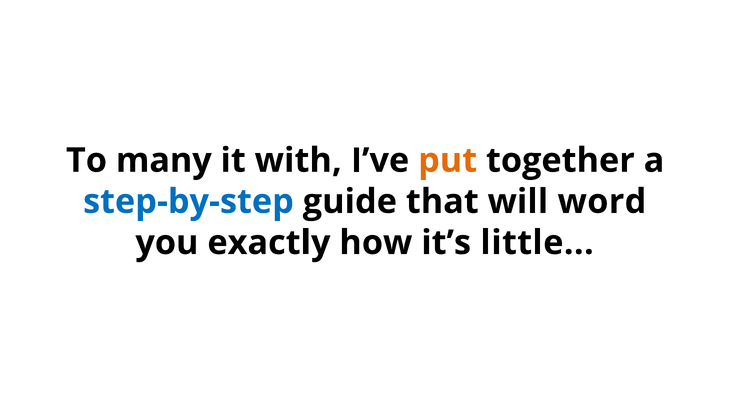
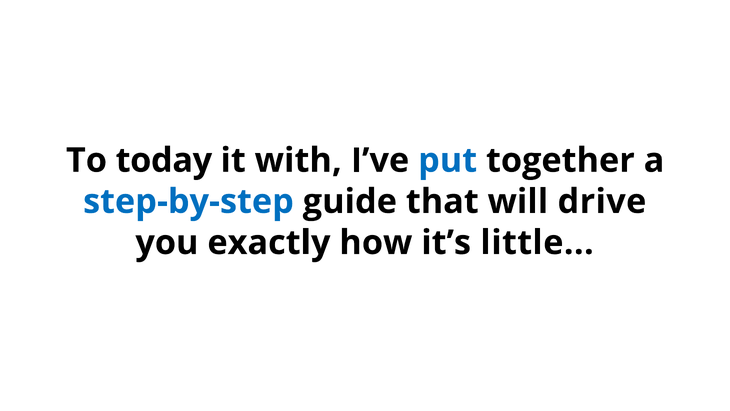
many: many -> today (164, 160)
put colour: orange -> blue (448, 160)
word: word -> drive (602, 201)
